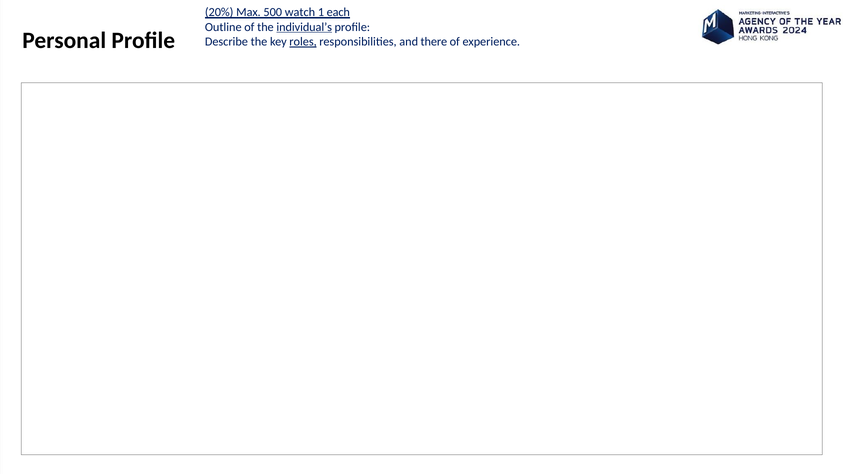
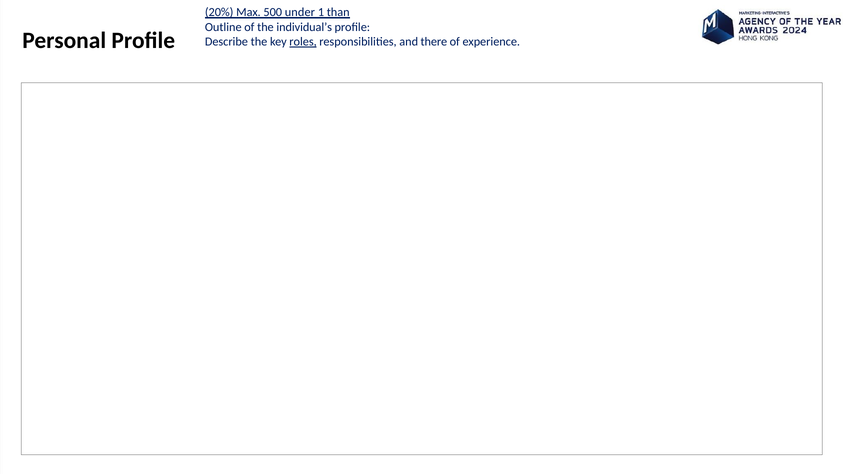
watch: watch -> under (300, 12)
each: each -> than (338, 12)
individual’s underline: present -> none (304, 27)
